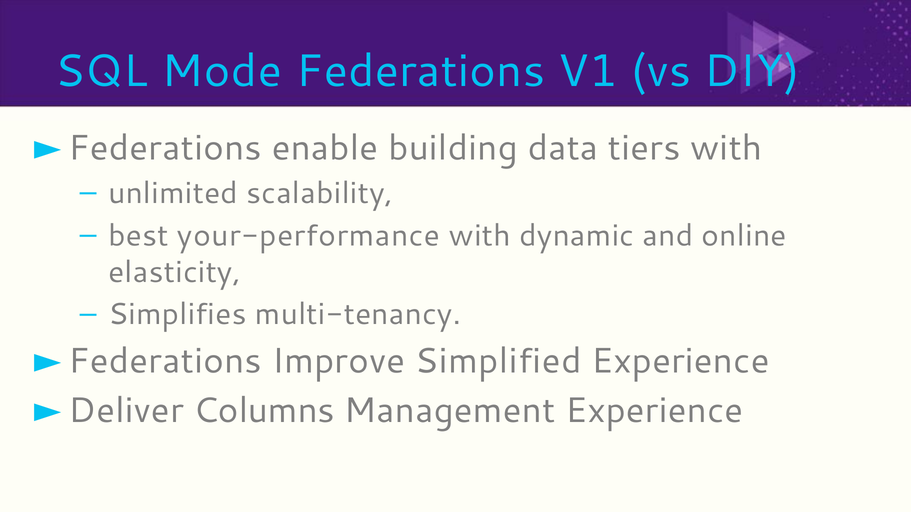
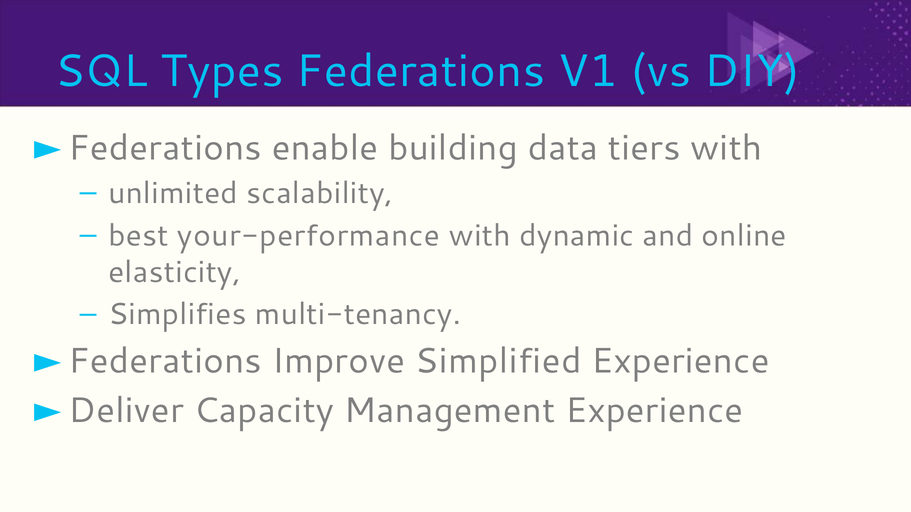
Mode: Mode -> Types (222, 71)
Columns: Columns -> Capacity (264, 411)
